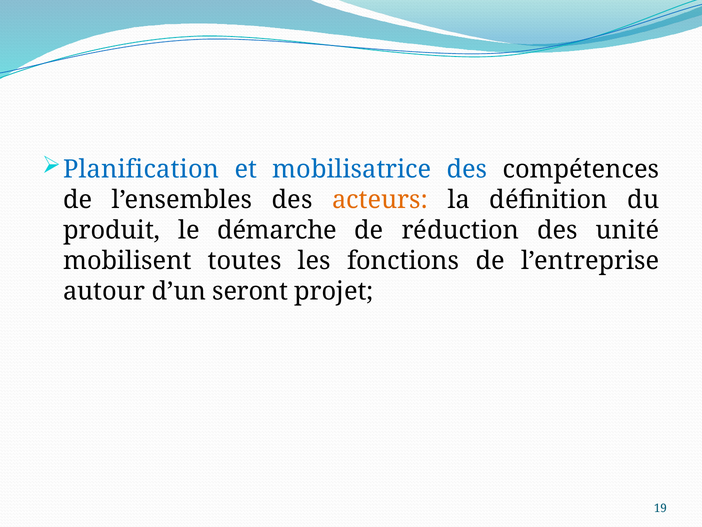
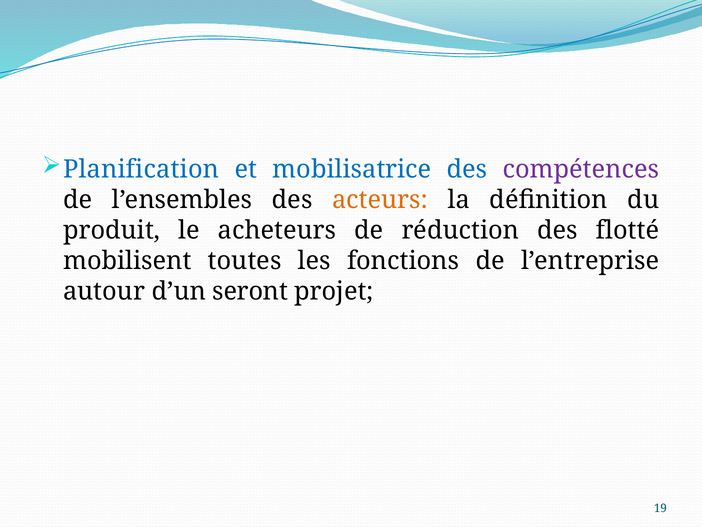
compétences colour: black -> purple (581, 169)
démarche: démarche -> acheteurs (277, 230)
unité: unité -> flotté (628, 230)
